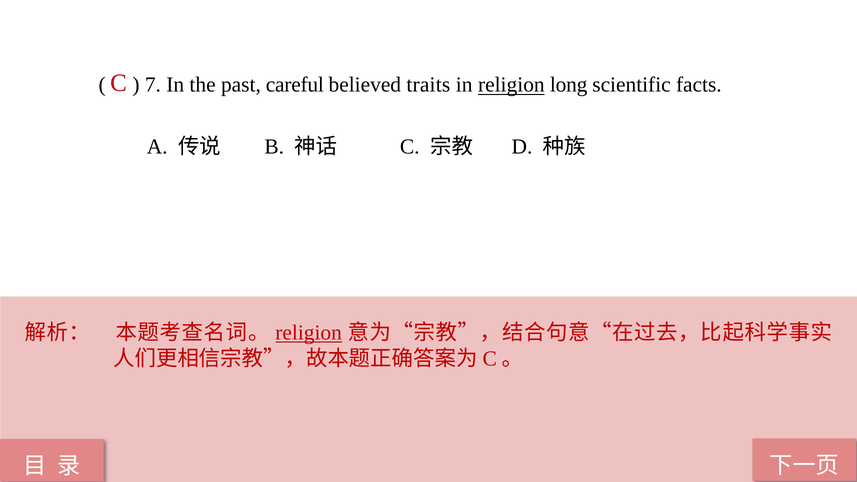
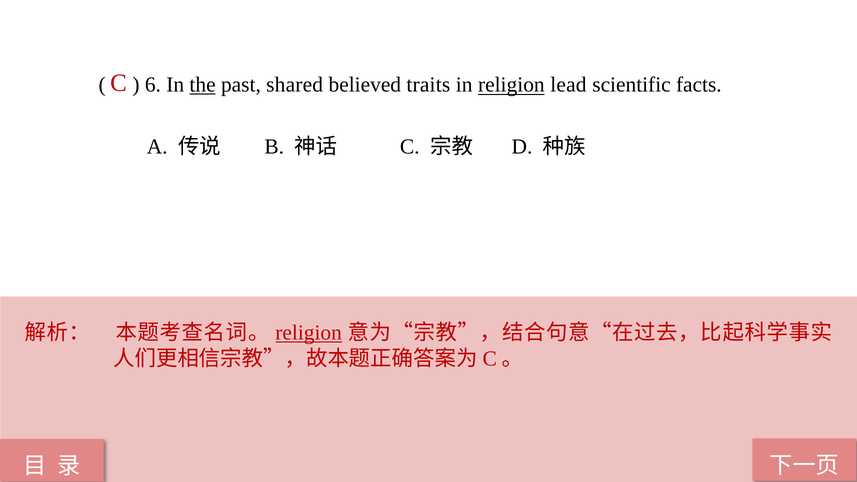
7: 7 -> 6 (153, 85)
the underline: none -> present (203, 85)
careful: careful -> shared (295, 85)
long: long -> lead (568, 85)
